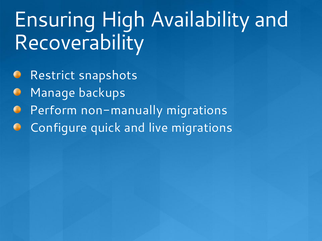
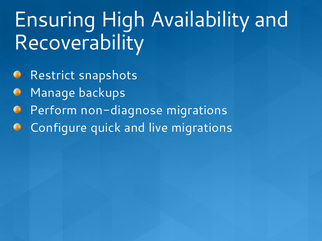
non-manually: non-manually -> non-diagnose (122, 111)
